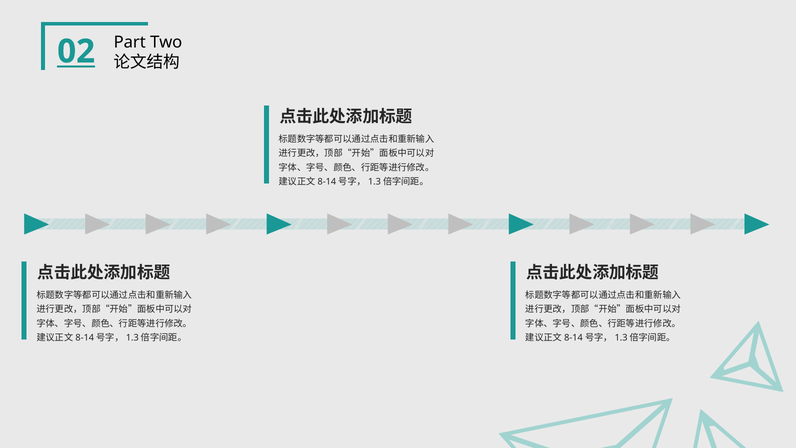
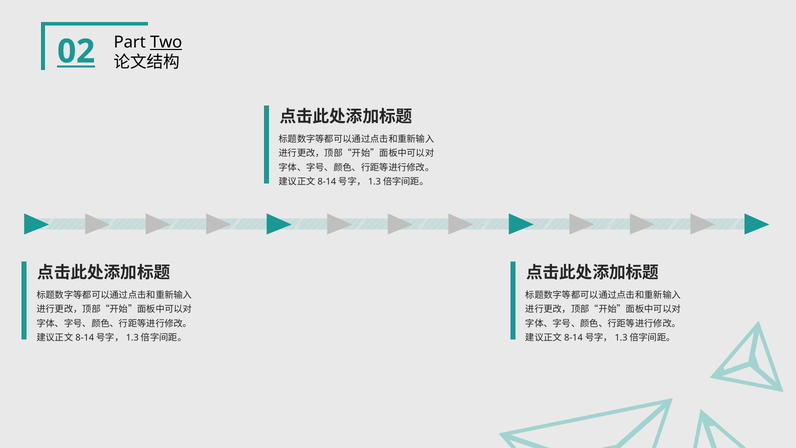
Two underline: none -> present (166, 42)
